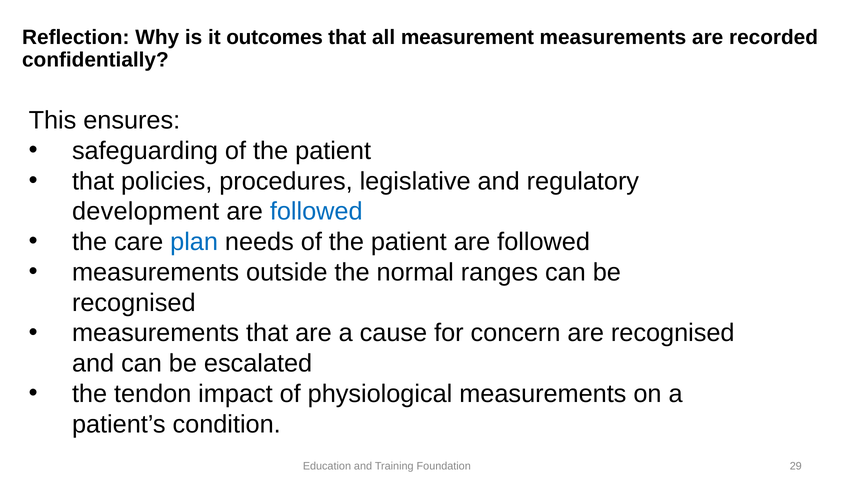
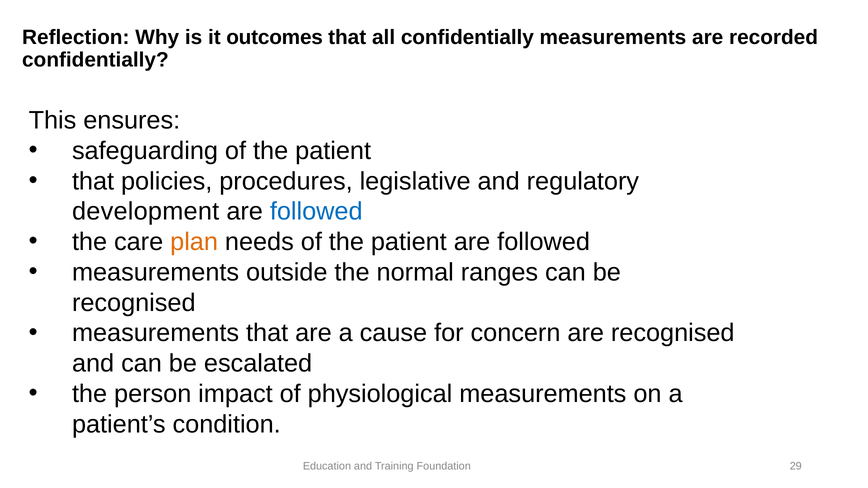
all measurement: measurement -> confidentially (467, 38)
plan colour: blue -> orange (194, 242)
tendon: tendon -> person (153, 394)
